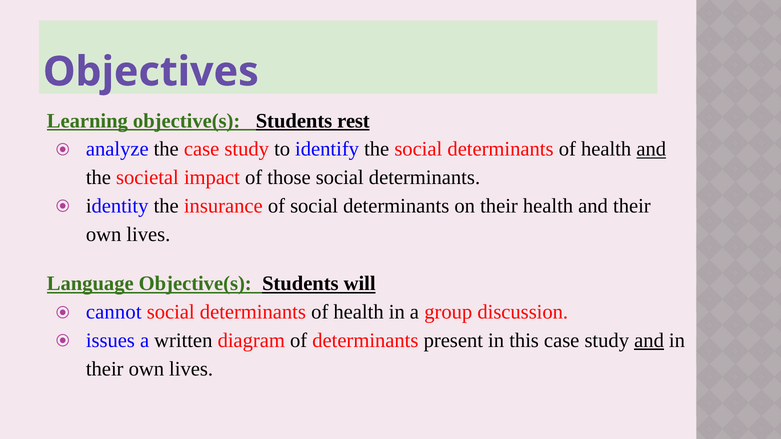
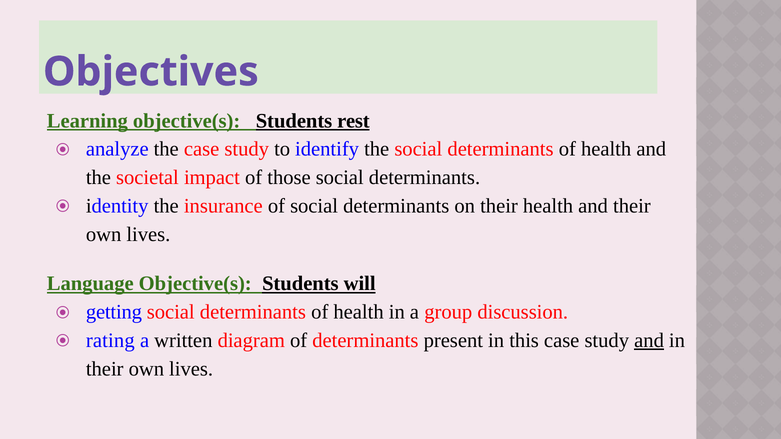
and underline: present -> none (651, 149)
cannot: cannot -> getting (114, 312)
issues: issues -> rating (110, 341)
